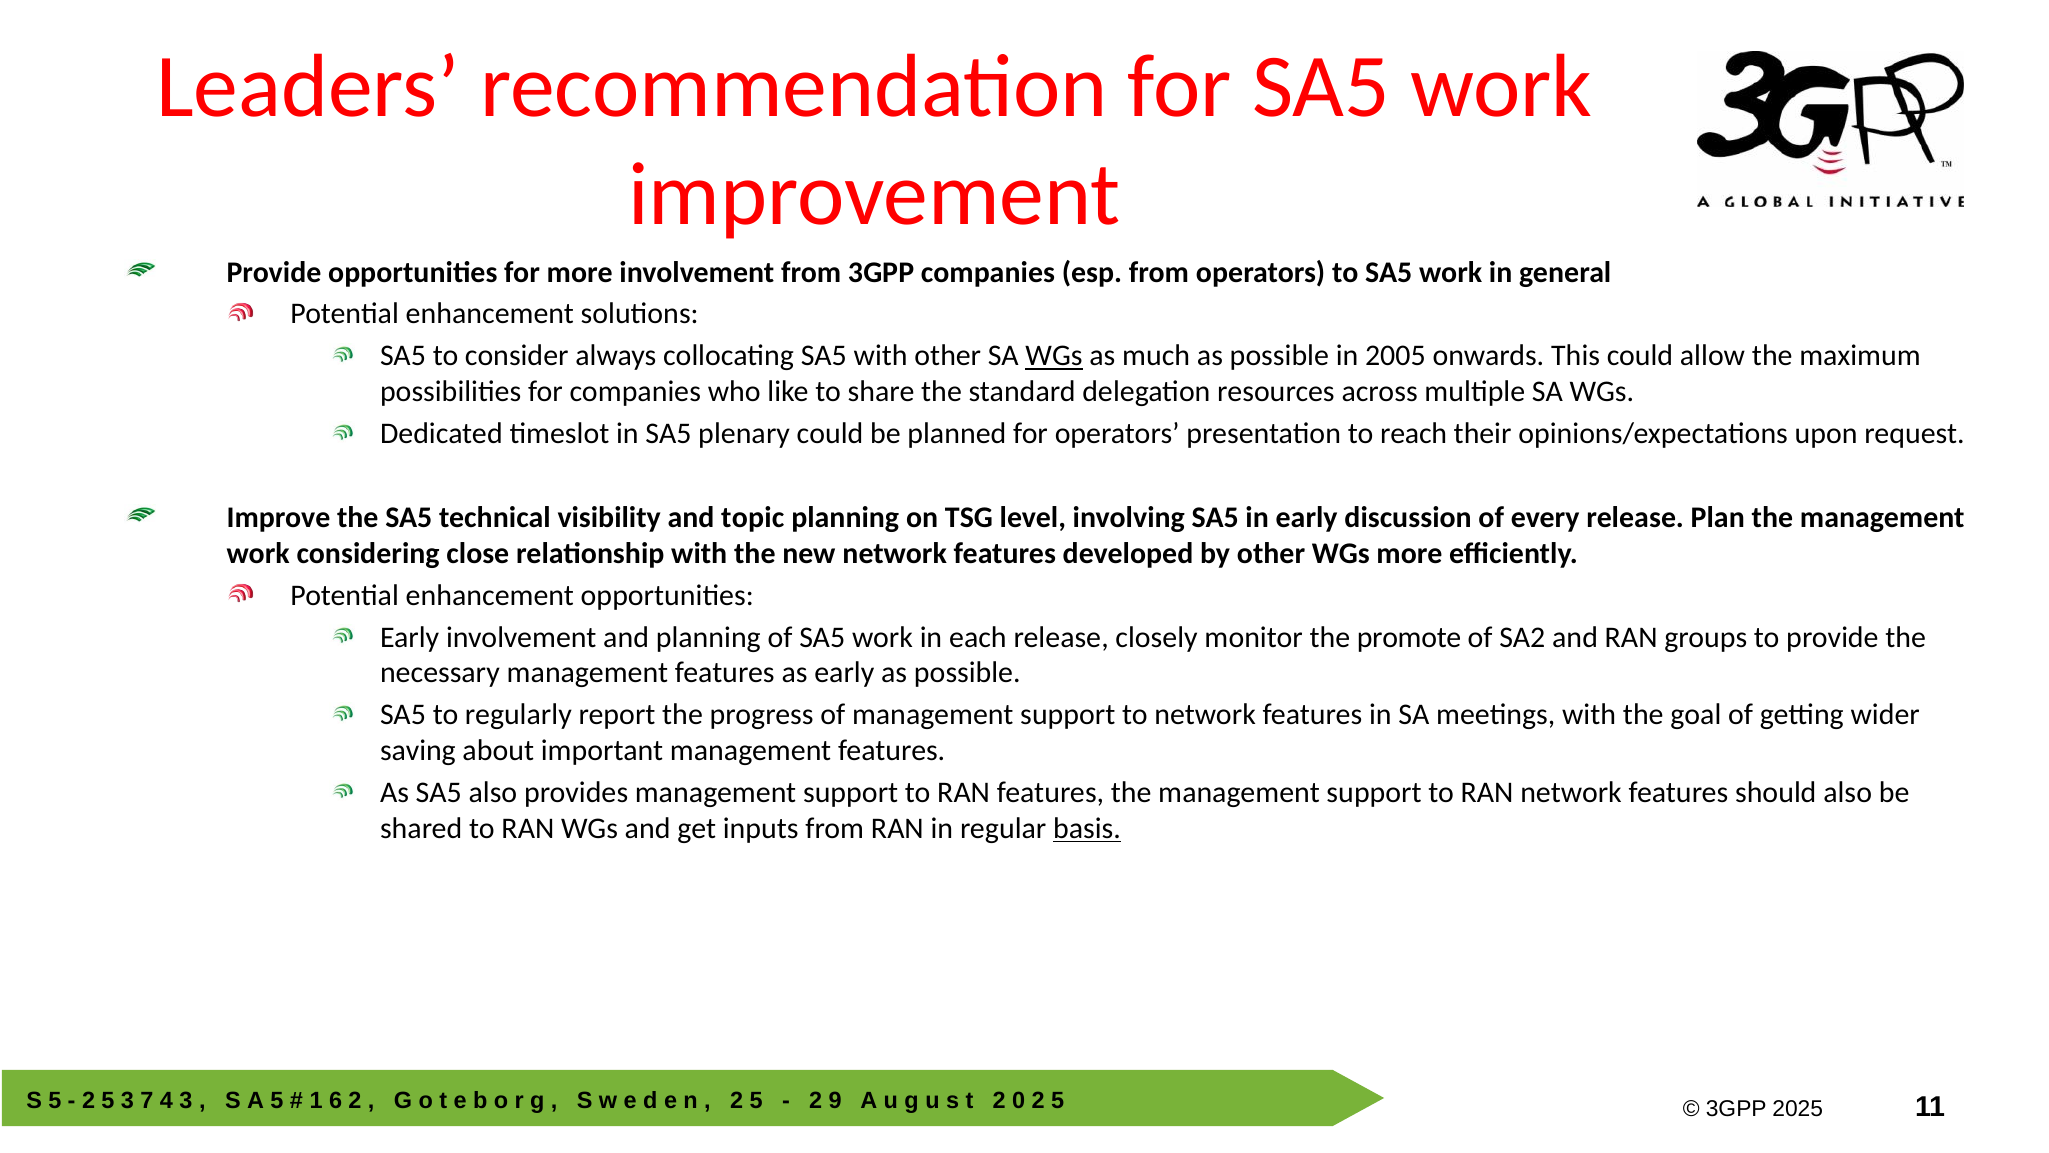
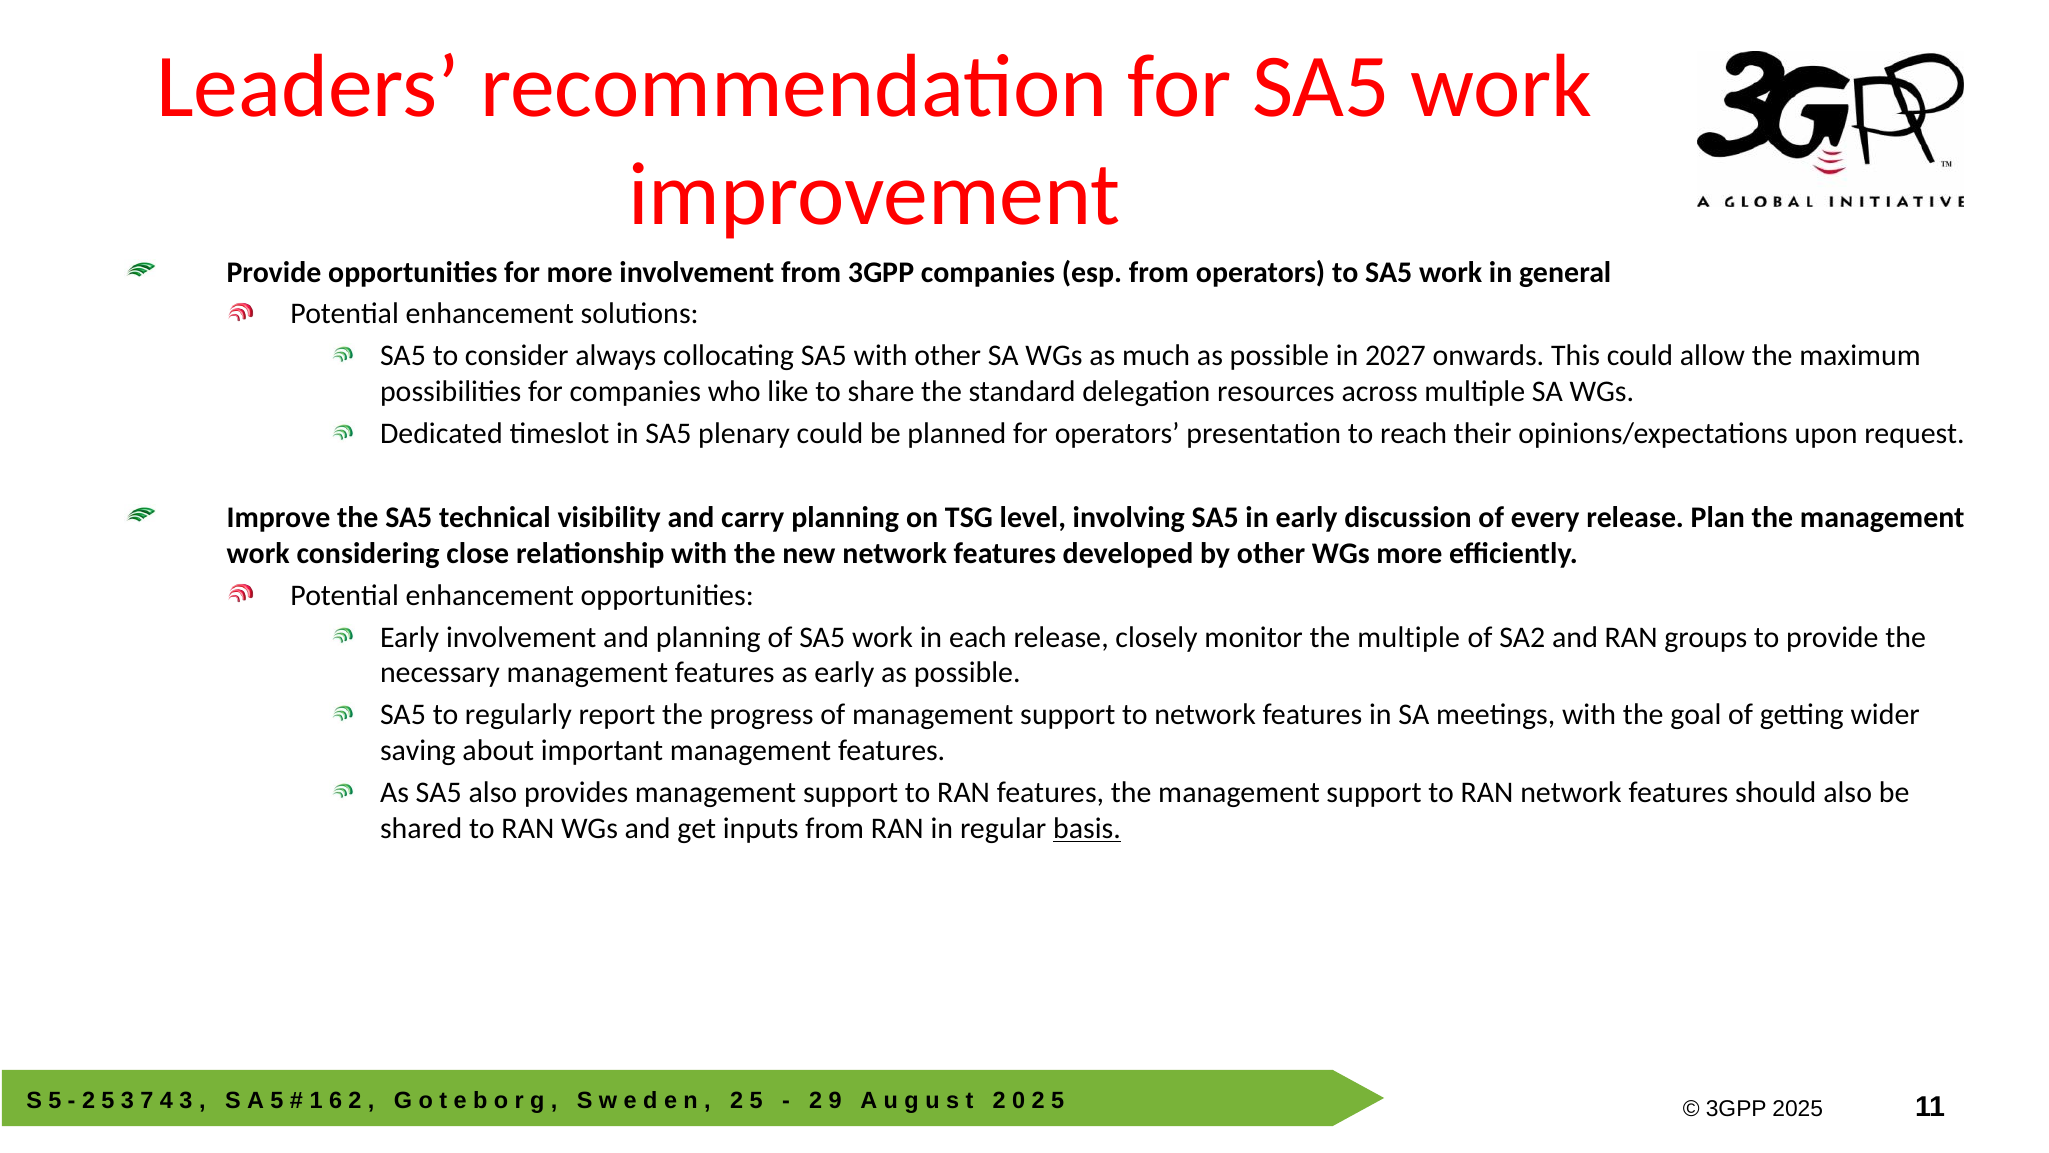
WGs underline: present -> none (1054, 356)
2005: 2005 -> 2027 (1395, 356)
topic: topic -> carry (753, 517)
the promote: promote -> multiple (1409, 637)
